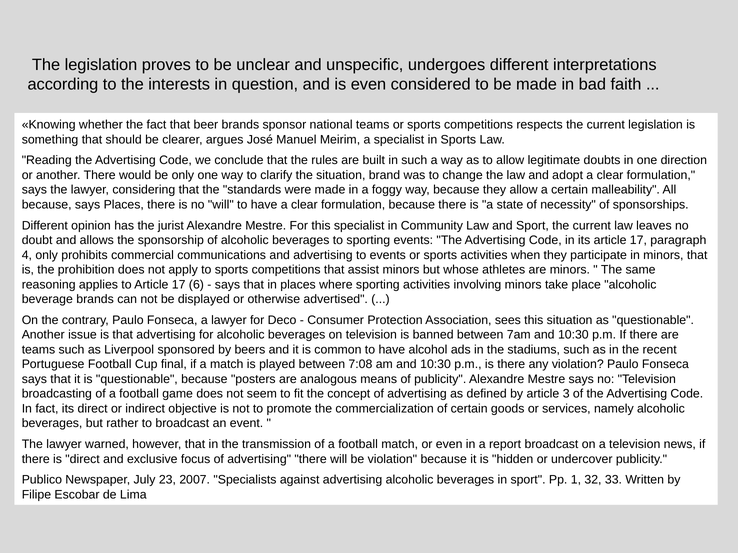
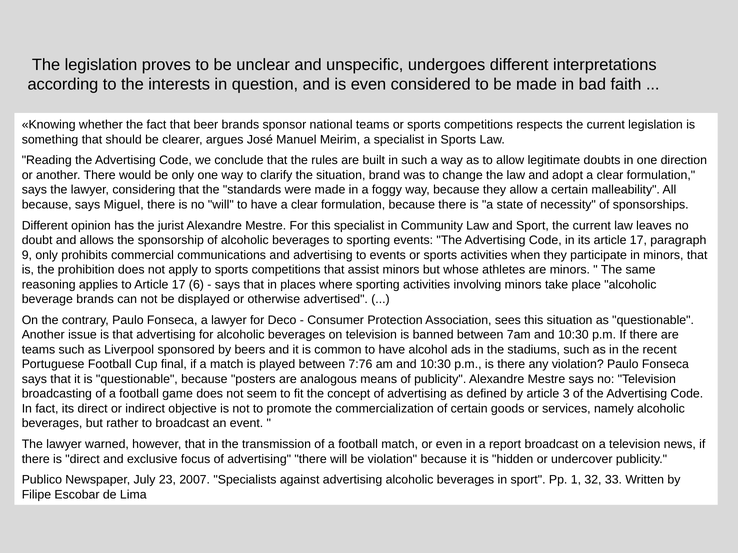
says Places: Places -> Miguel (124, 205)
4: 4 -> 9 (27, 255)
7:08: 7:08 -> 7:76 (360, 365)
